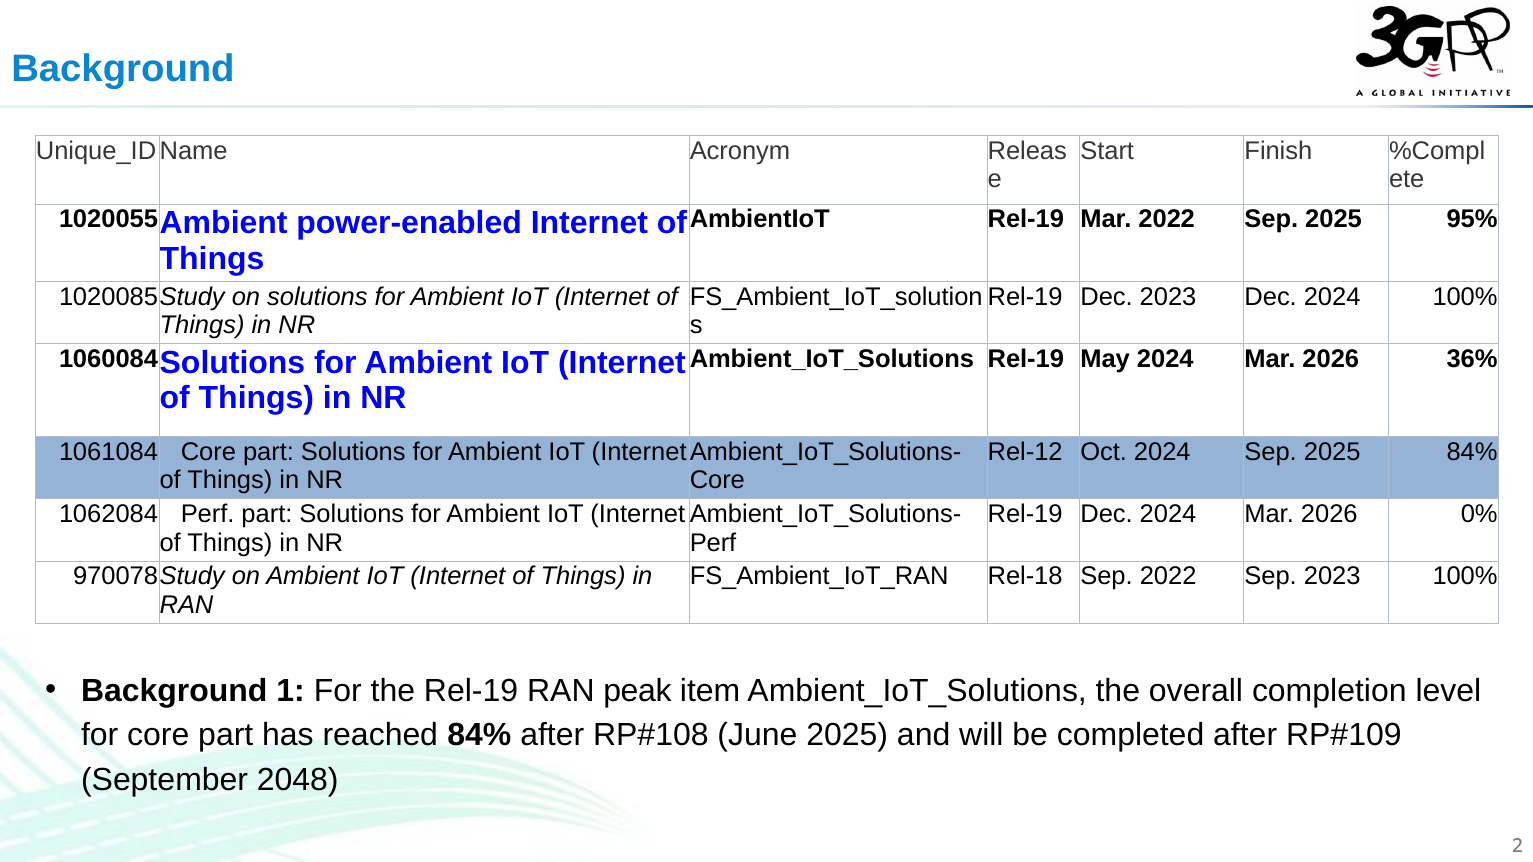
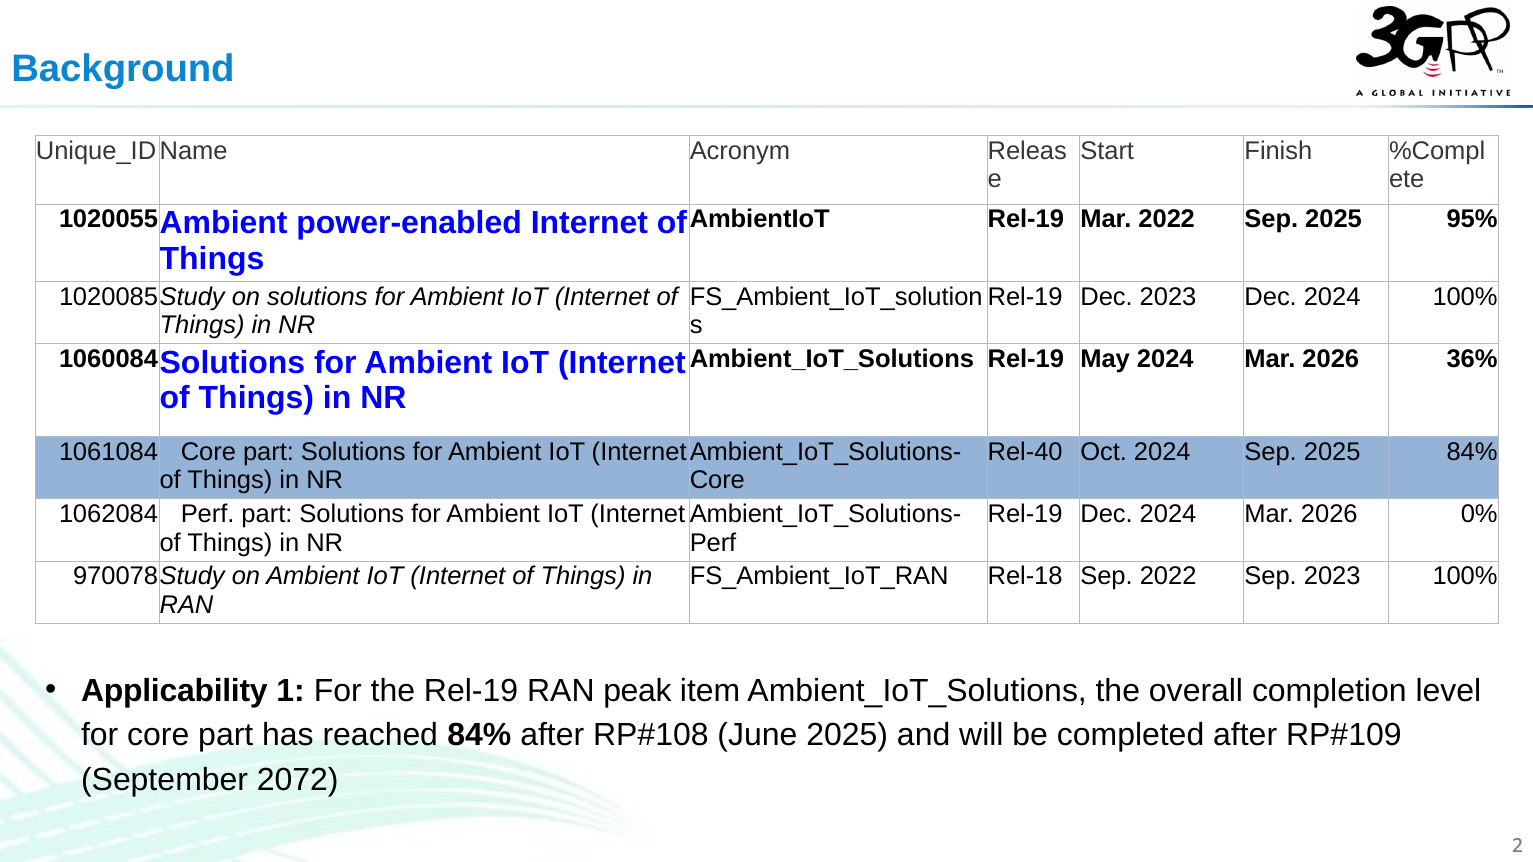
Rel-12: Rel-12 -> Rel-40 (1025, 452)
Background: Background -> Applicability (174, 691)
2048: 2048 -> 2072 (298, 780)
